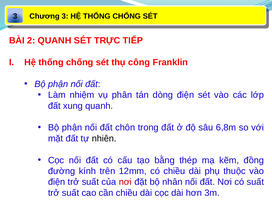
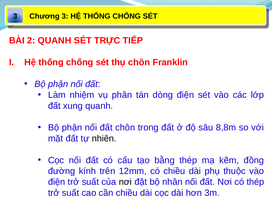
thụ công: công -> chôn (139, 62)
6,8m: 6,8m -> 8,8m (226, 128)
nơi colour: red -> black (125, 182)
có suất: suất -> thép (255, 182)
